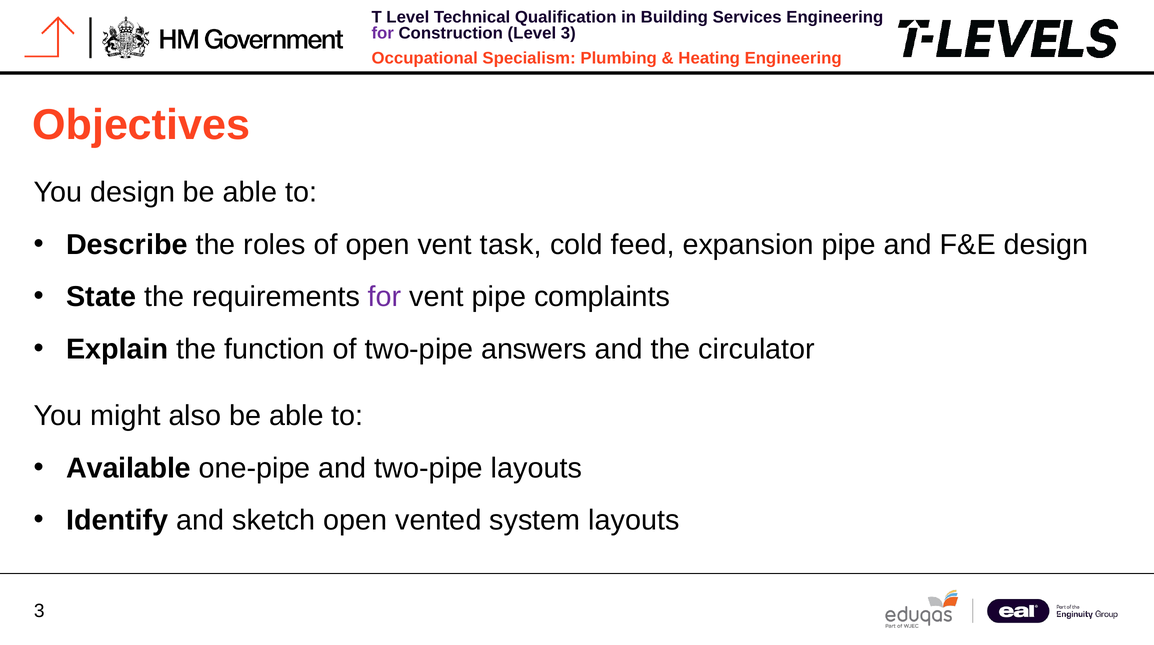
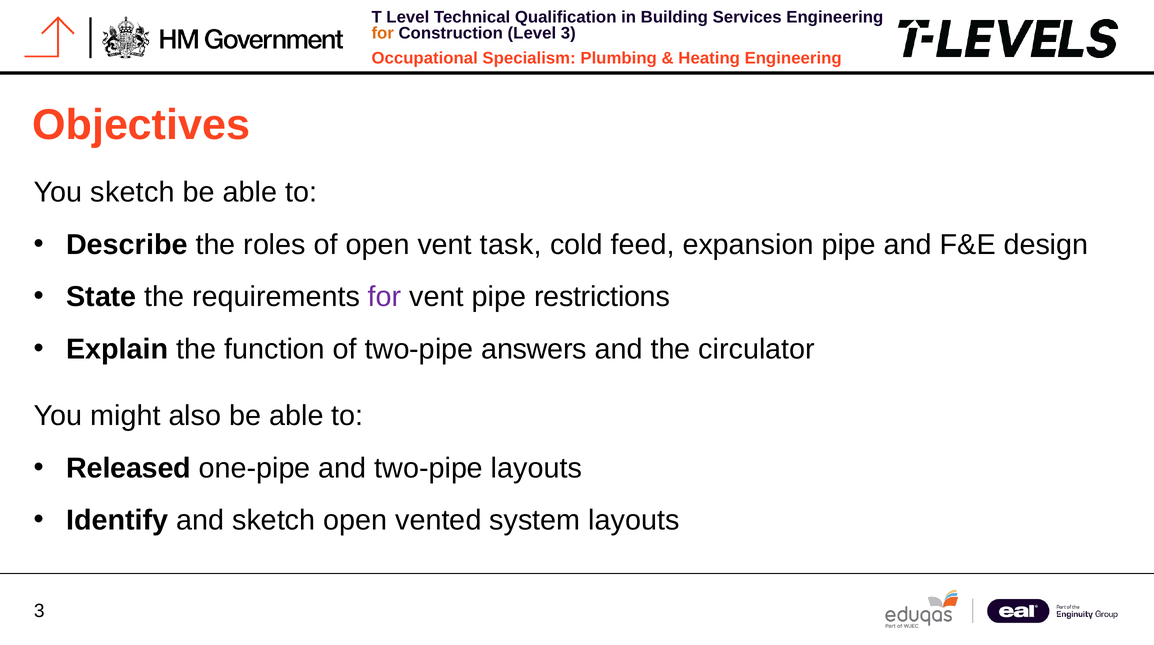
for colour: purple -> orange (383, 33)
You design: design -> sketch (133, 192)
complaints: complaints -> restrictions (602, 297)
Available: Available -> Released (129, 468)
